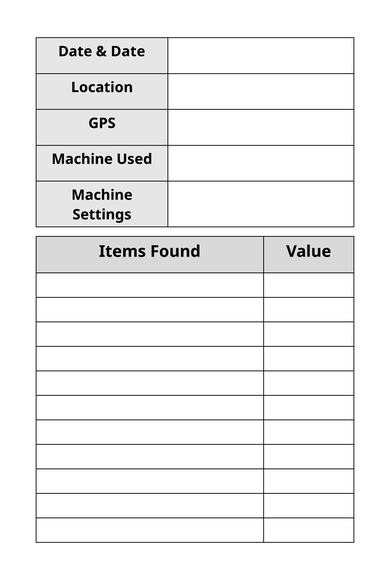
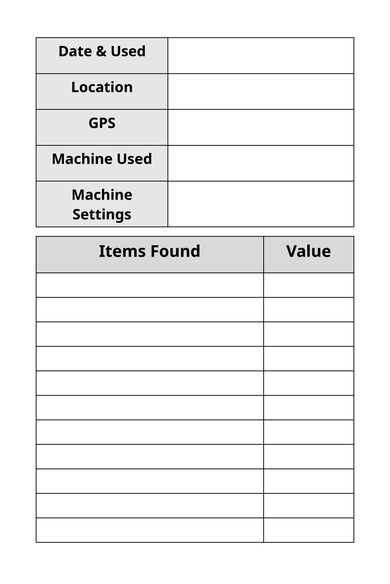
Date: Date -> Used (128, 52)
